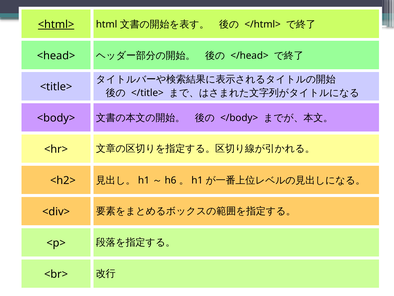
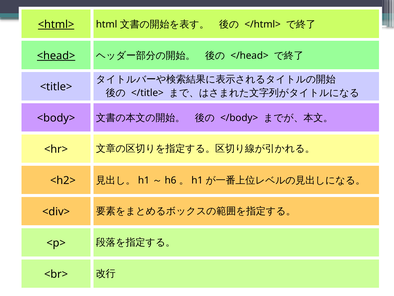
<head> underline: none -> present (56, 56)
